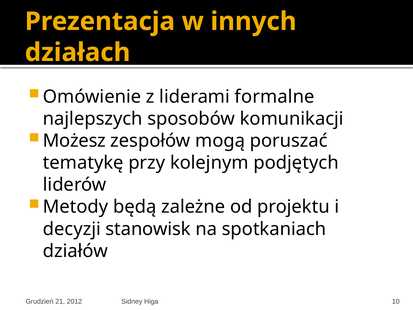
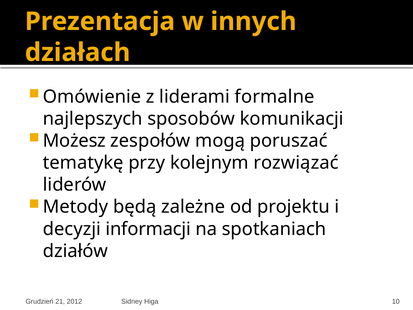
podjętych: podjętych -> rozwiązać (296, 163)
stanowisk: stanowisk -> informacji (148, 229)
